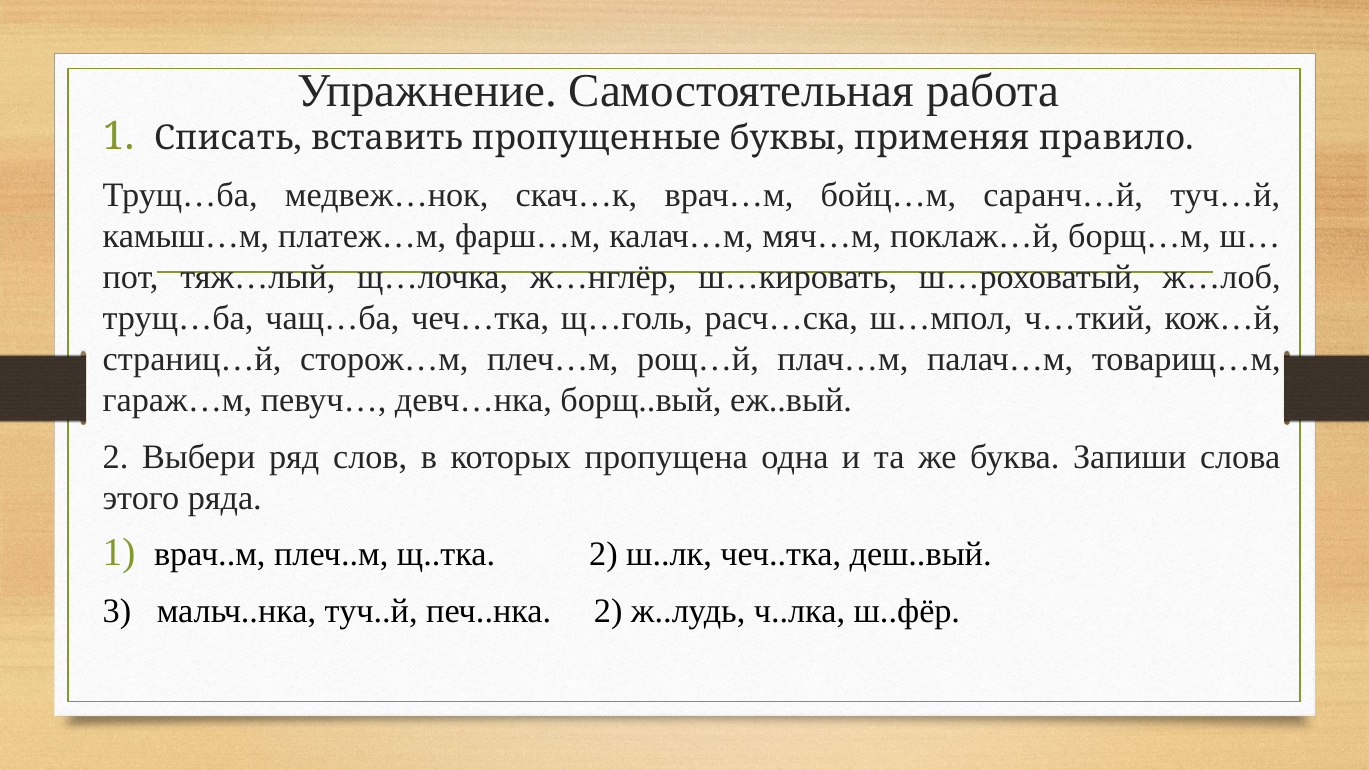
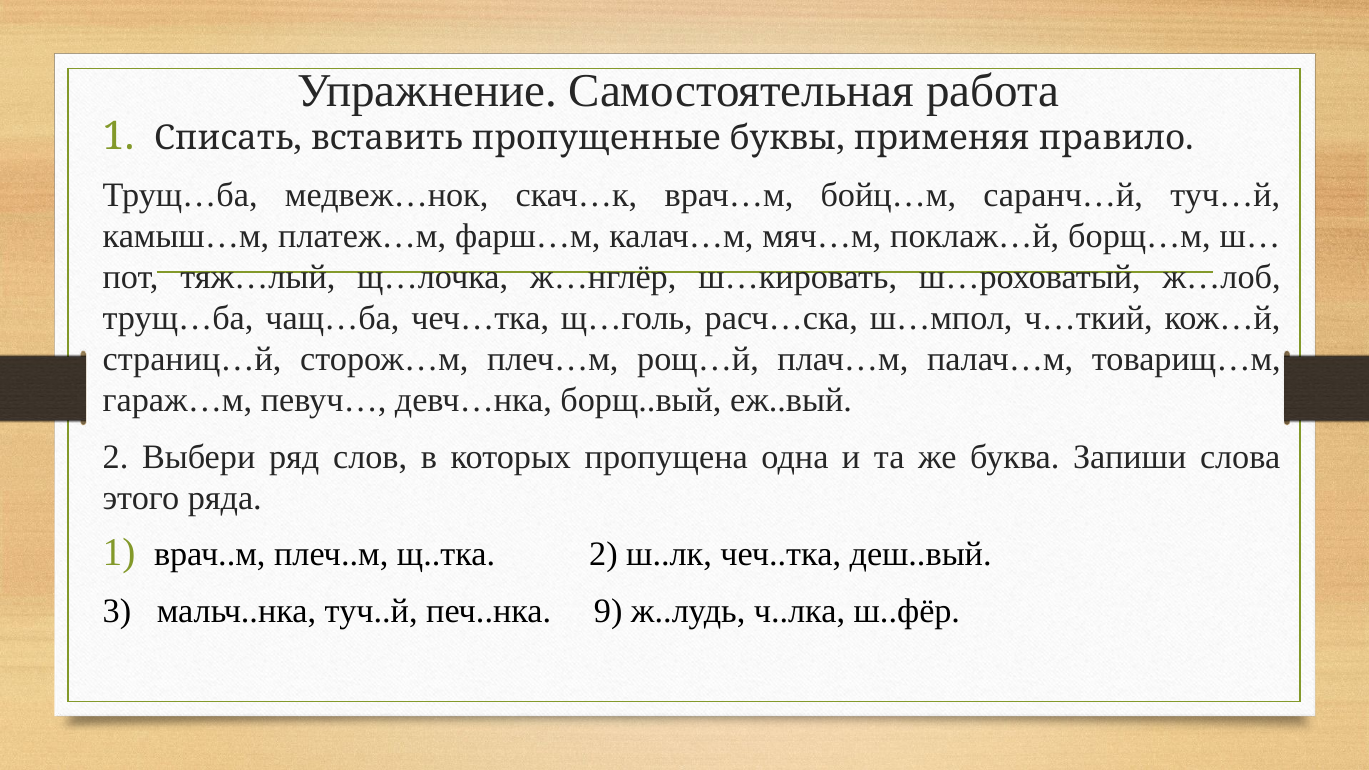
печ..нка 2: 2 -> 9 (608, 611)
